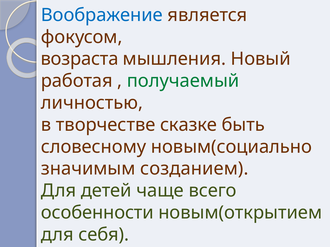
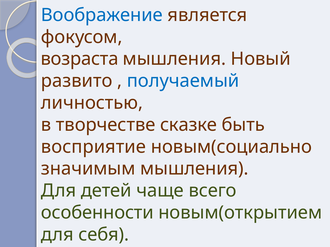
работая: работая -> развито (77, 81)
получаемый colour: green -> blue (183, 81)
словесному: словесному -> восприятие (93, 147)
значимым созданием: созданием -> мышления (194, 169)
